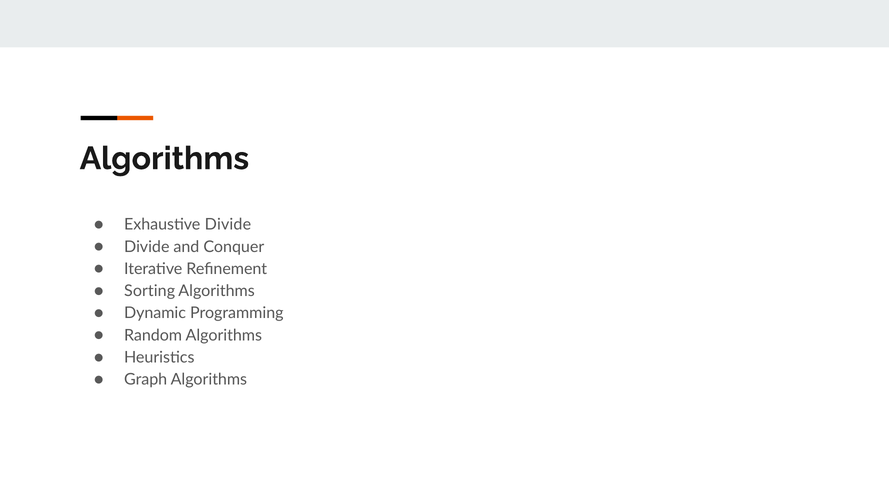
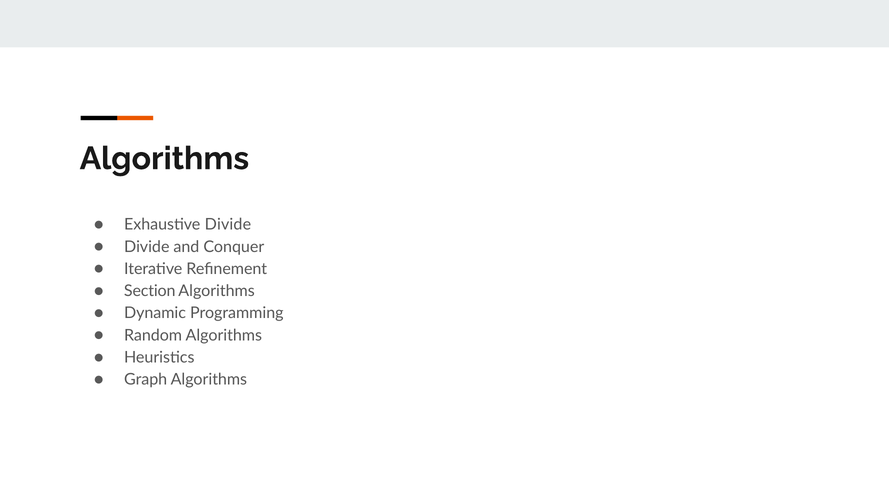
Sorting: Sorting -> Section (150, 291)
